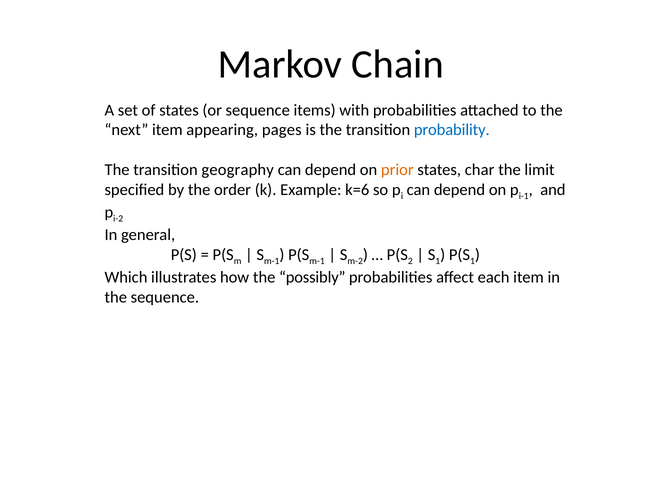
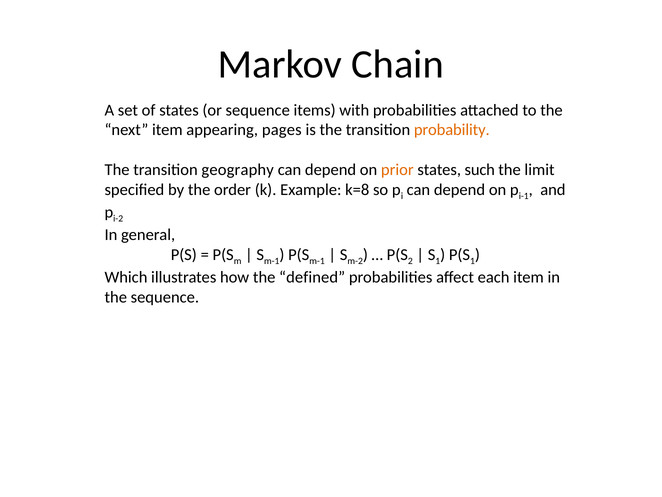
probability colour: blue -> orange (452, 130)
char: char -> such (480, 170)
k=6: k=6 -> k=8 (357, 189)
possibly: possibly -> defined (312, 277)
